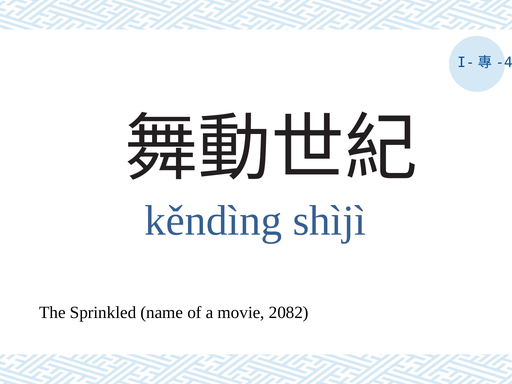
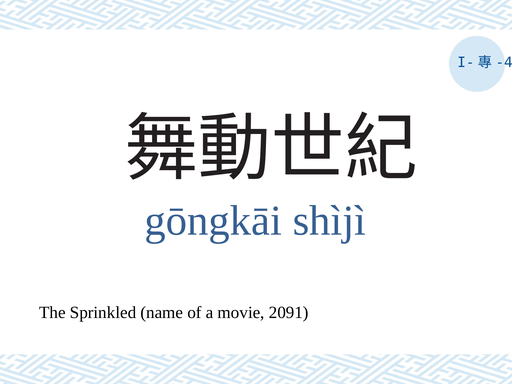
kěndìng: kěndìng -> gōngkāi (213, 221)
2082: 2082 -> 2091 (289, 313)
